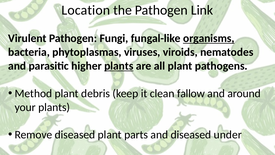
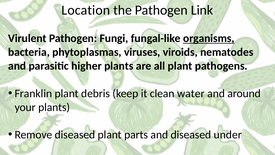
plants underline: present -> none (119, 66)
Method: Method -> Franklin (33, 93)
fallow: fallow -> water (191, 93)
